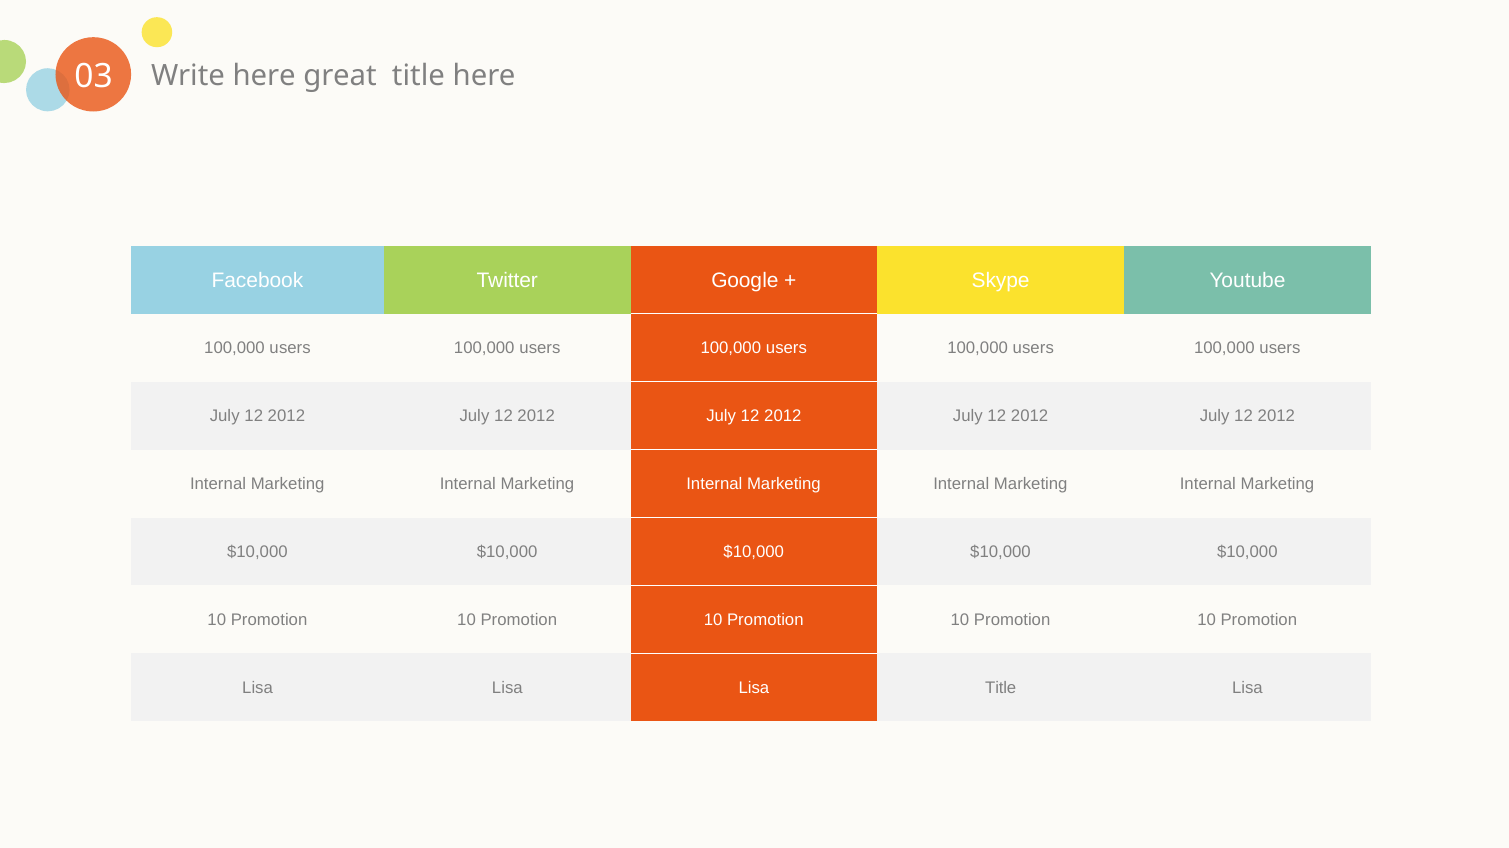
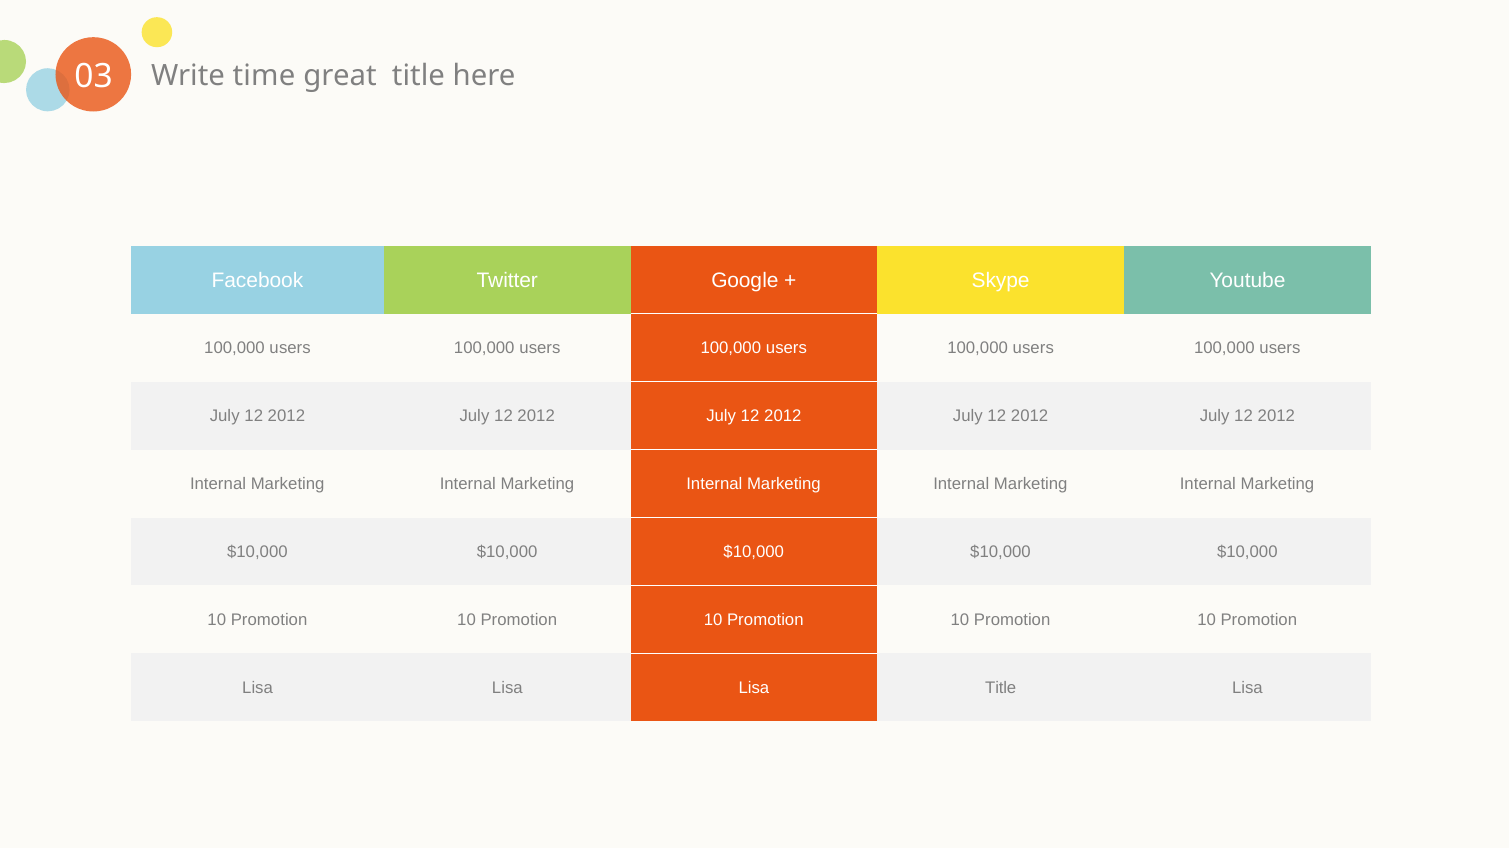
Write here: here -> time (264, 76)
